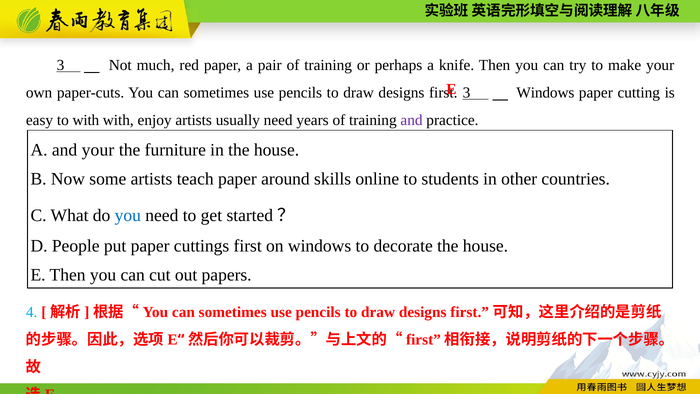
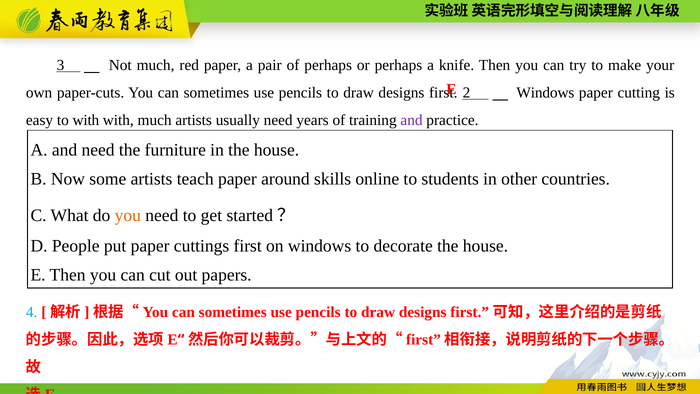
pair of training: training -> perhaps (328, 65)
3: 3 -> 2 (466, 92)
with enjoy: enjoy -> much (155, 120)
and your: your -> need (98, 150)
you colour: blue -> orange (128, 216)
